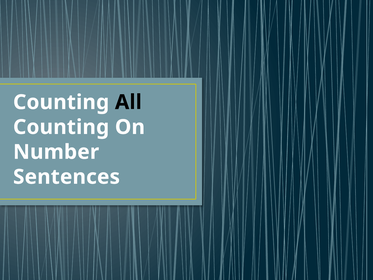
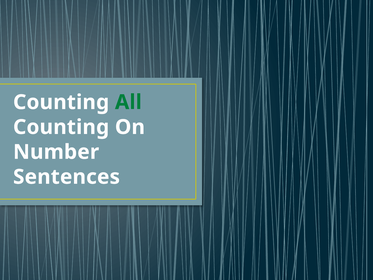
All colour: black -> green (128, 102)
